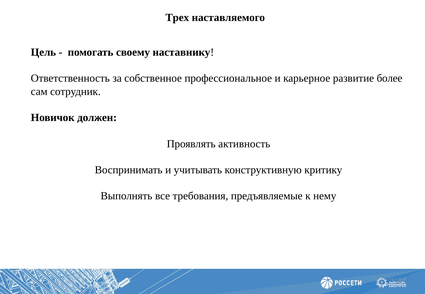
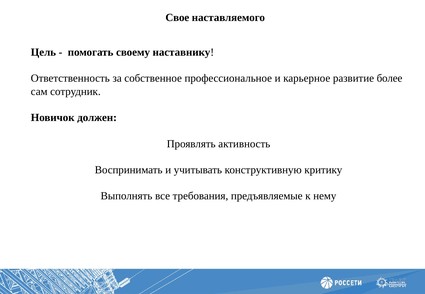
Трех: Трех -> Свое (177, 18)
